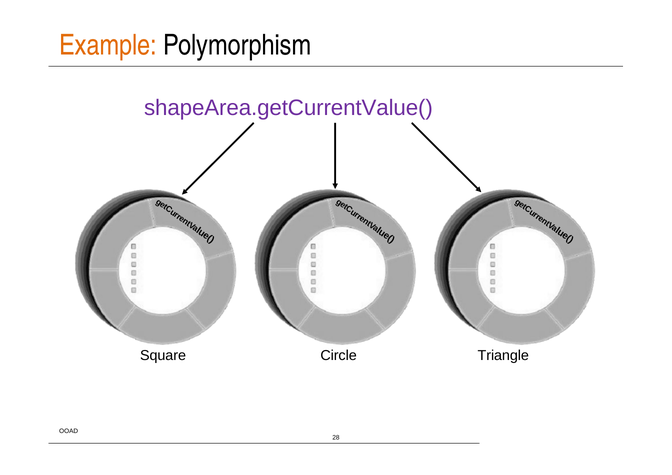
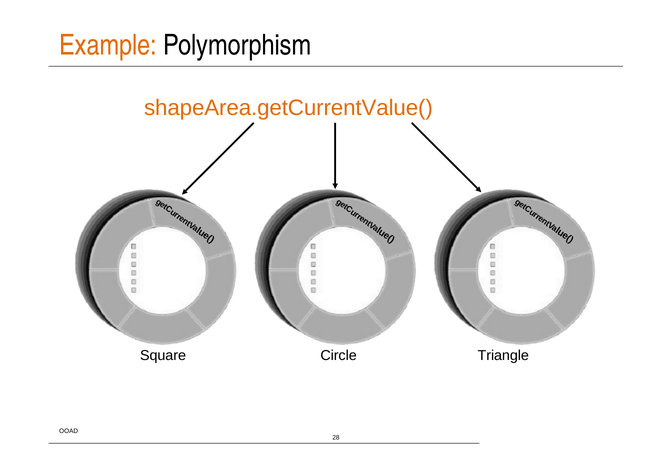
shapeArea.getCurrentValue( colour: purple -> orange (288, 108)
